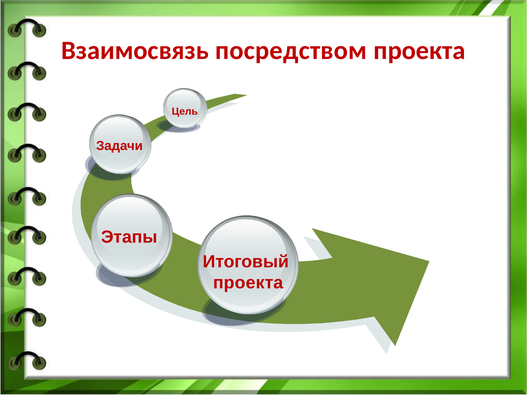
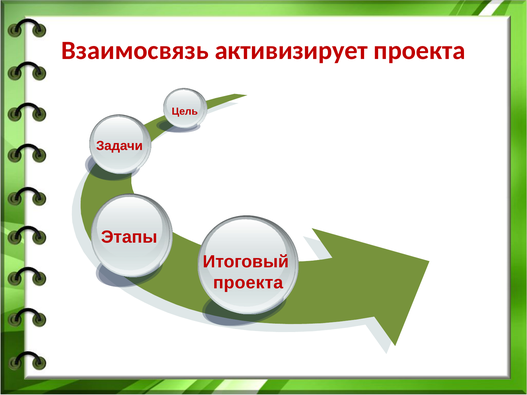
посредством: посредством -> активизирует (291, 51)
